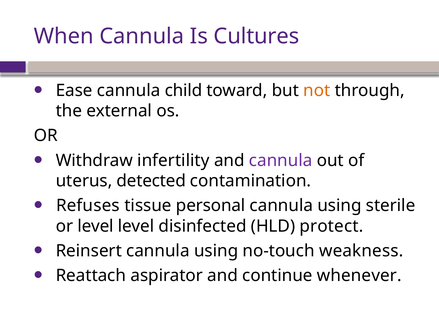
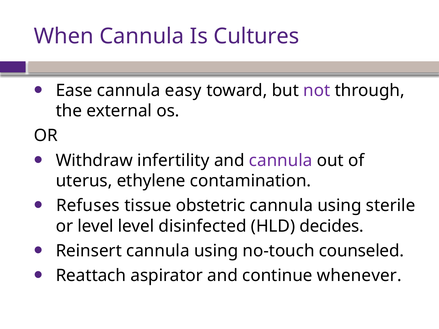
child: child -> easy (183, 90)
not colour: orange -> purple (317, 90)
detected: detected -> ethylene (151, 181)
personal: personal -> obstetric (211, 206)
protect: protect -> decides (332, 226)
weakness: weakness -> counseled (361, 251)
